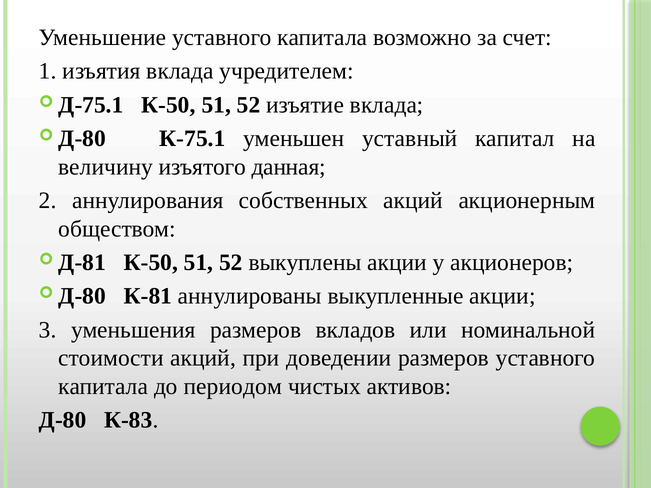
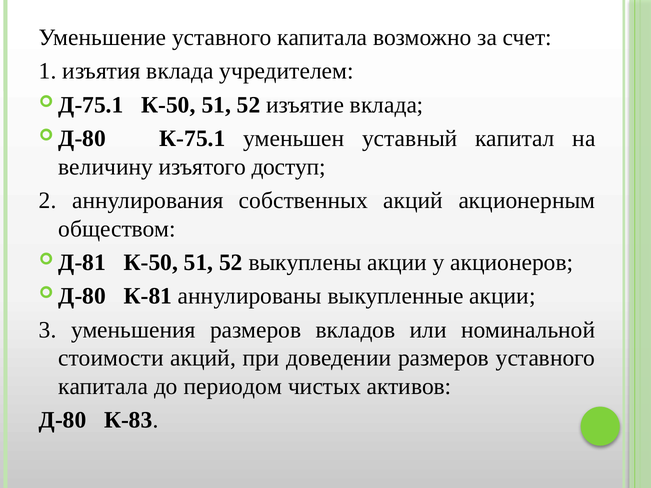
данная: данная -> доступ (289, 167)
